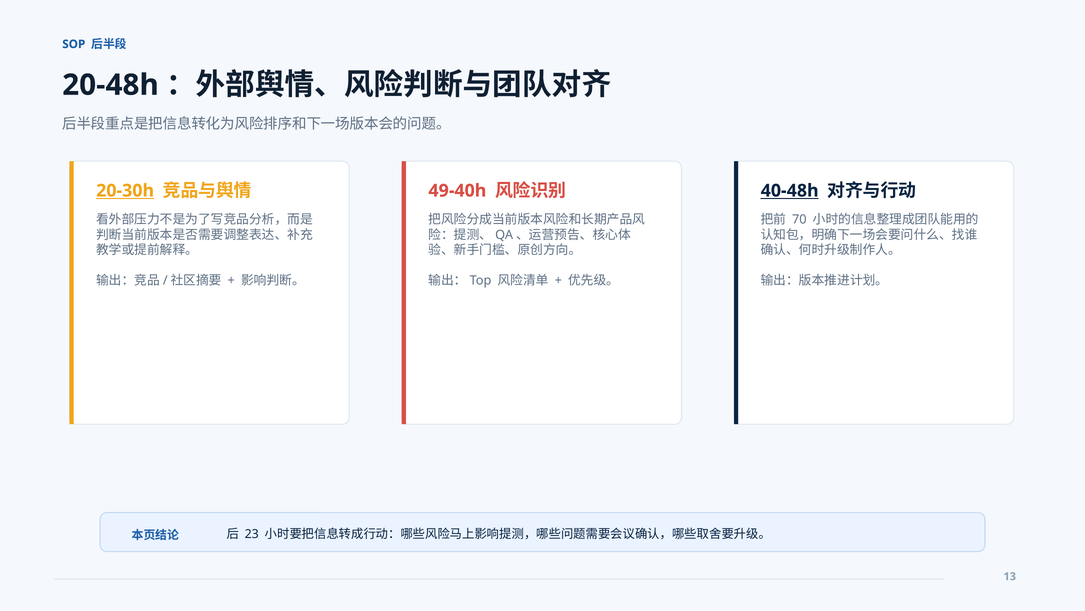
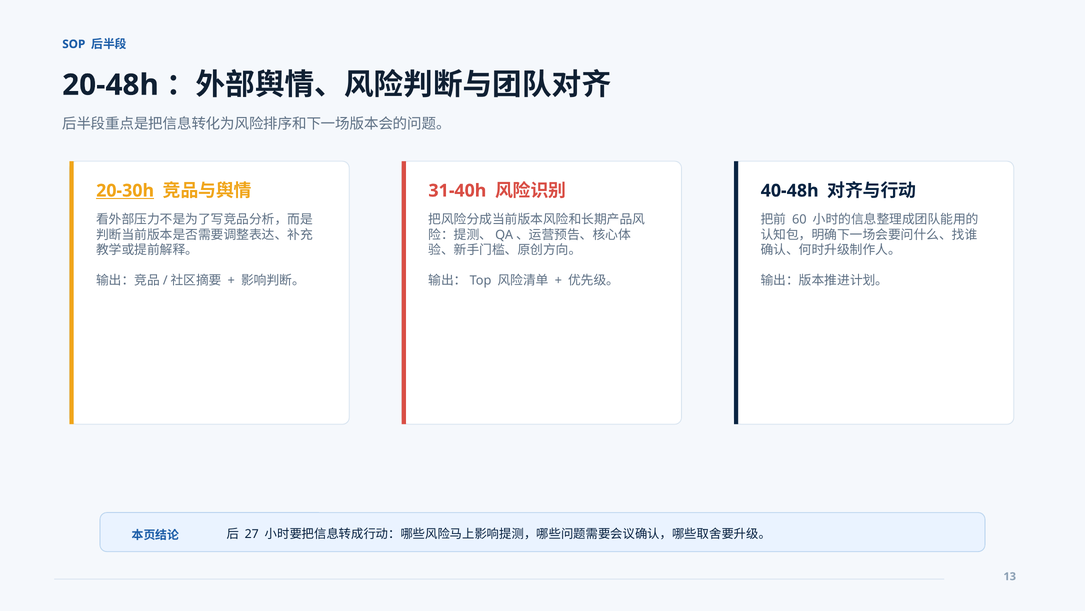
49-40h: 49-40h -> 31-40h (457, 190)
40-48h underline: present -> none (790, 190)
70: 70 -> 60 (799, 219)
23: 23 -> 27 (252, 534)
